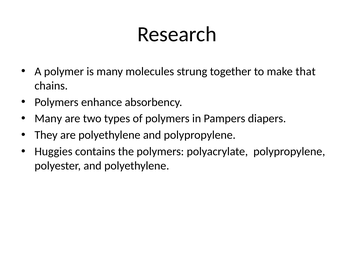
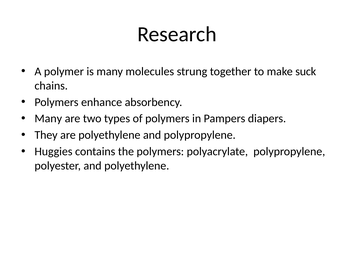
that: that -> suck (306, 72)
